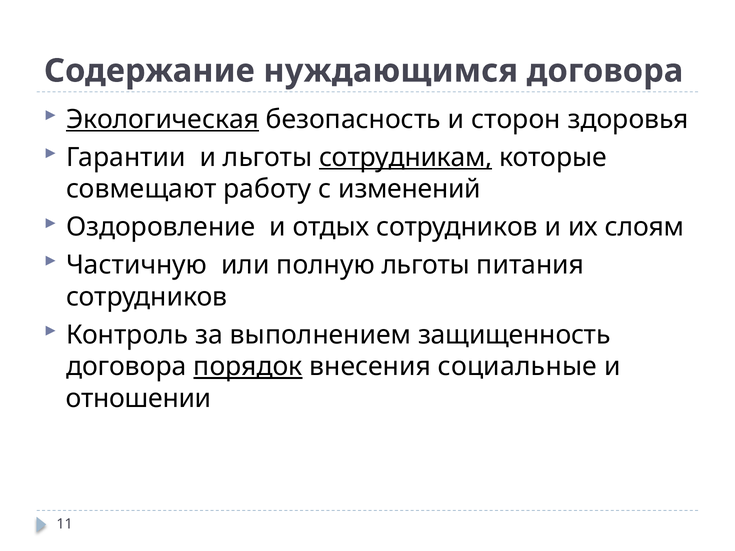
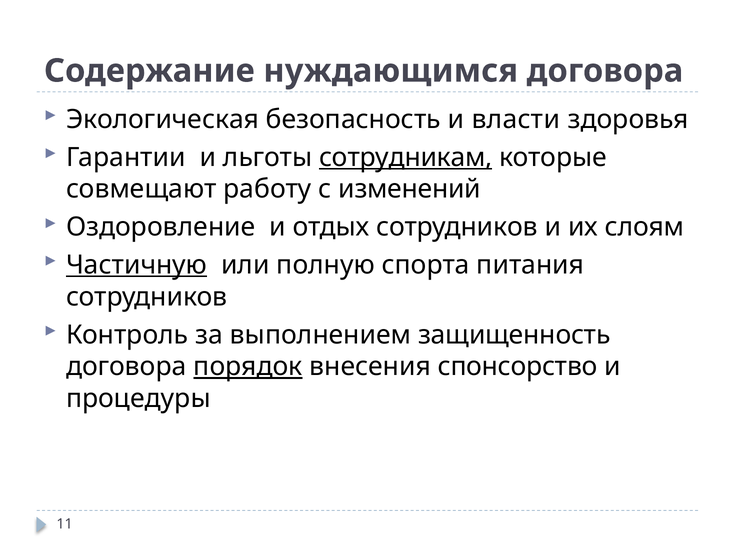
Экологическая underline: present -> none (163, 119)
сторон: сторон -> власти (516, 119)
Частичную underline: none -> present (137, 265)
полную льготы: льготы -> спорта (426, 265)
социальные: социальные -> спонсорство (518, 367)
отношении: отношении -> процедуры (138, 399)
